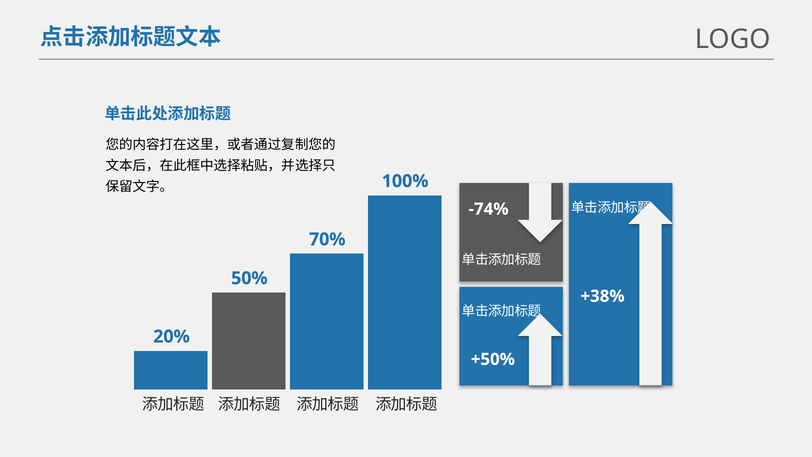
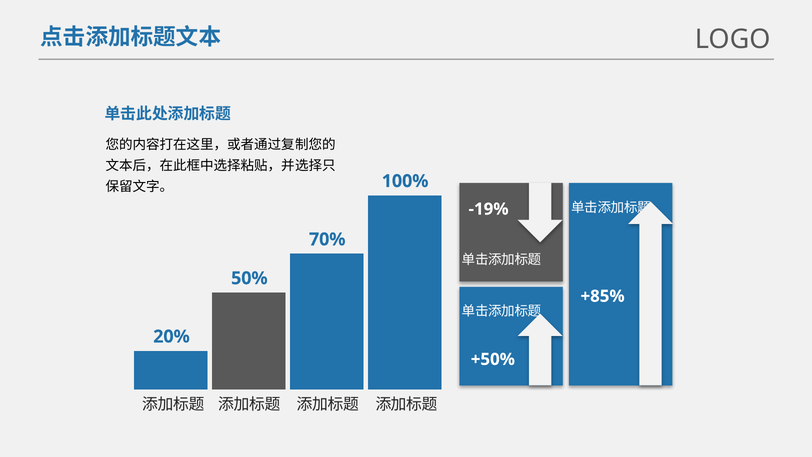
-74%: -74% -> -19% (489, 209)
+38%: +38% -> +85% (603, 296)
